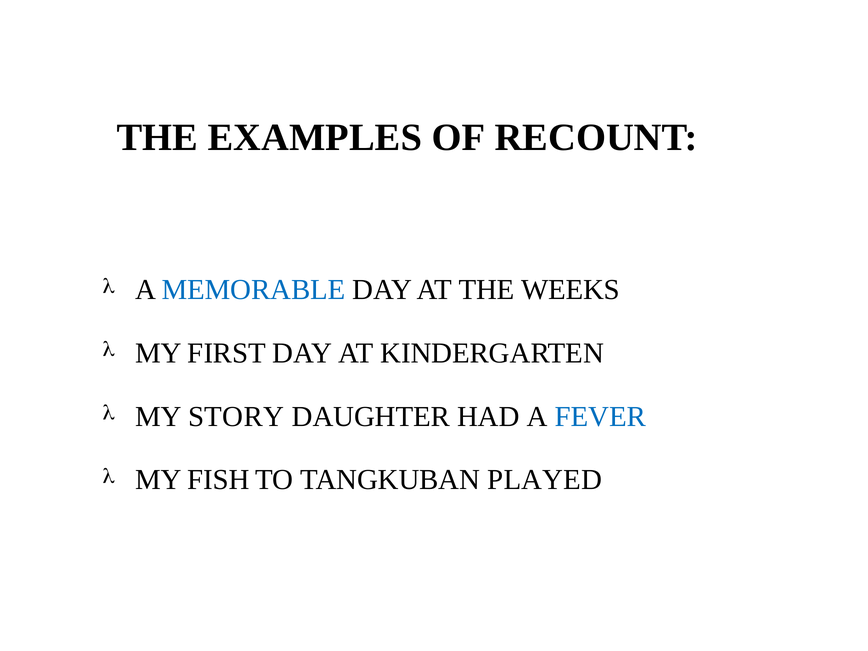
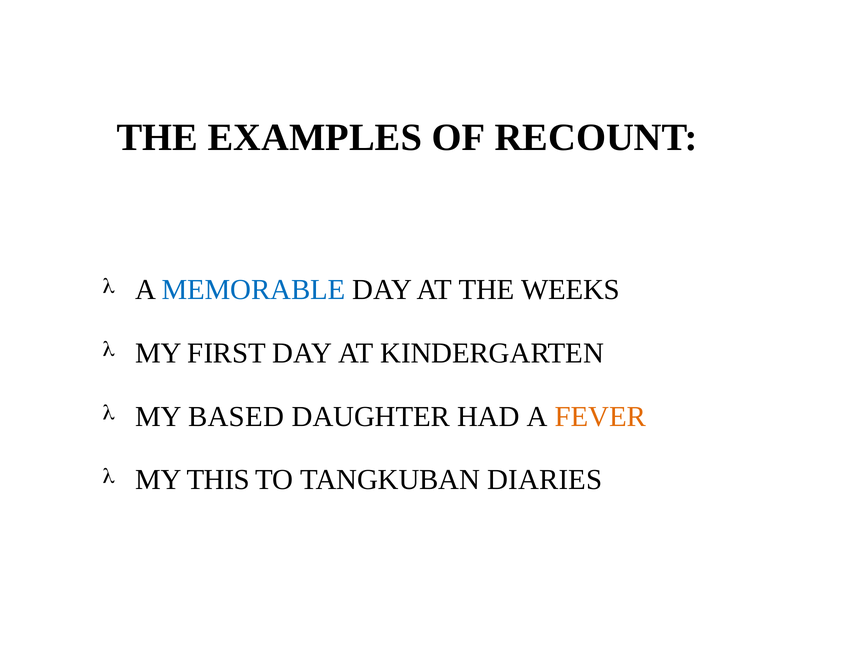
STORY: STORY -> BASED (236, 417)
FEVER colour: blue -> orange (600, 417)
FISH: FISH -> THIS (218, 480)
PLAYED: PLAYED -> DIARIES (545, 480)
